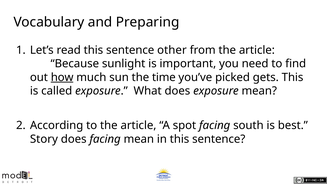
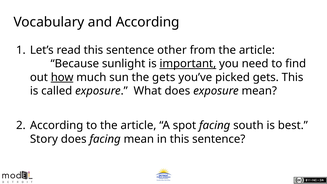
and Preparing: Preparing -> According (148, 22)
important underline: none -> present (188, 64)
the time: time -> gets (164, 77)
